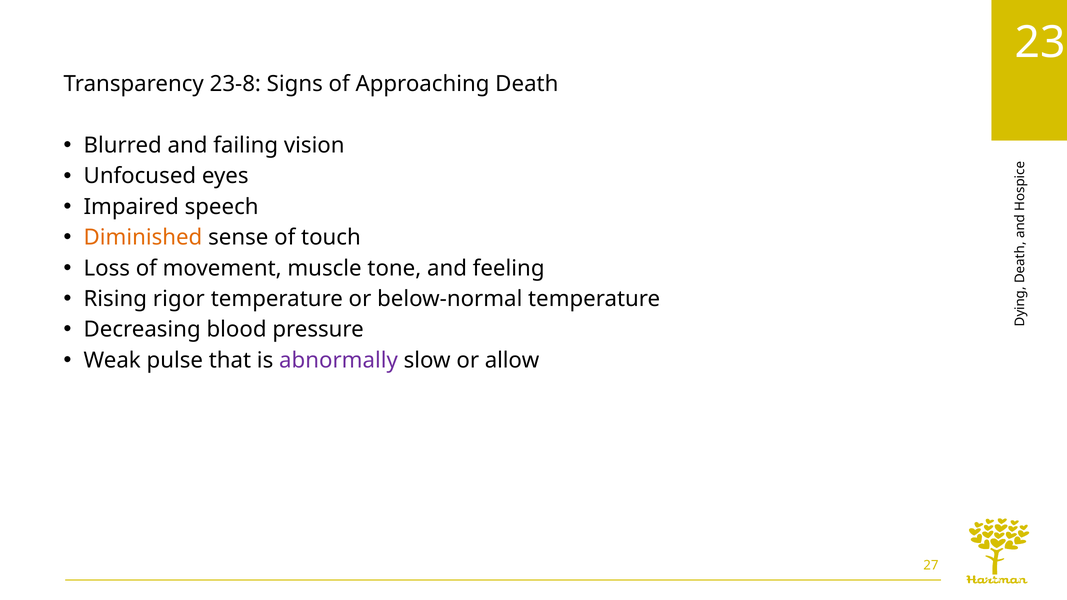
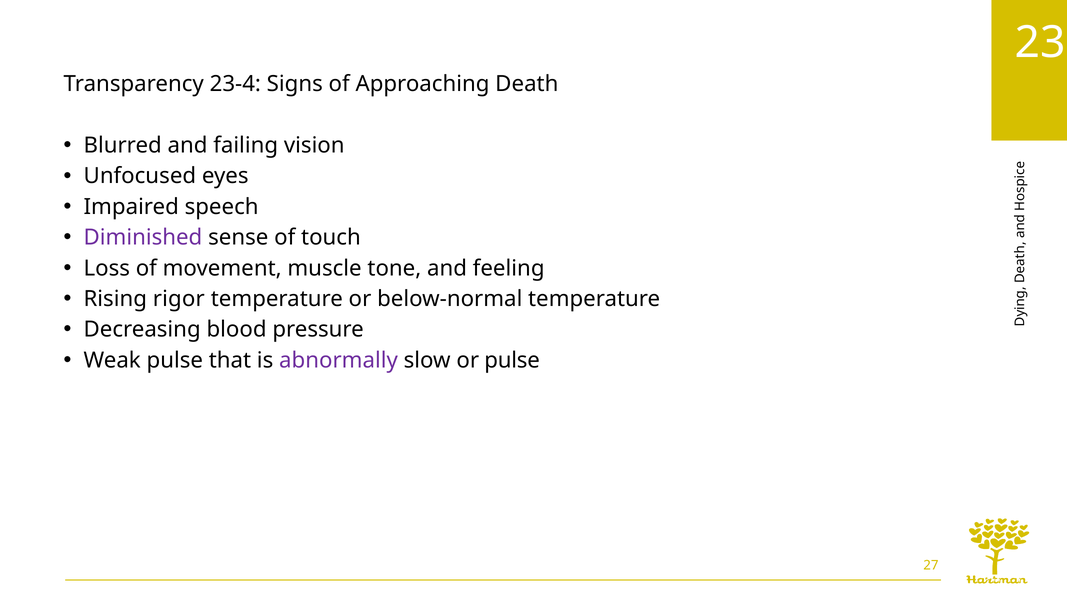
23-8: 23-8 -> 23-4 (235, 84)
Diminished colour: orange -> purple (143, 238)
or allow: allow -> pulse (512, 360)
